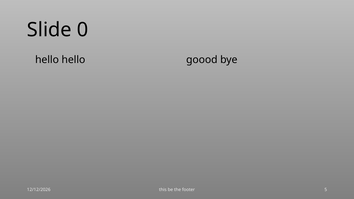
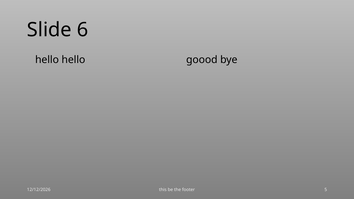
0: 0 -> 6 (83, 30)
